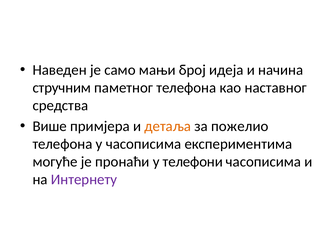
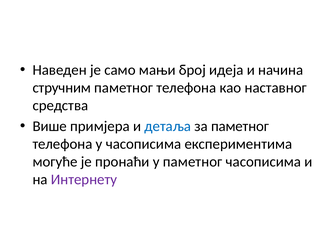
детаља colour: orange -> blue (168, 126)
за пожелио: пожелио -> паметног (240, 126)
у телефони: телефони -> паметног (193, 162)
